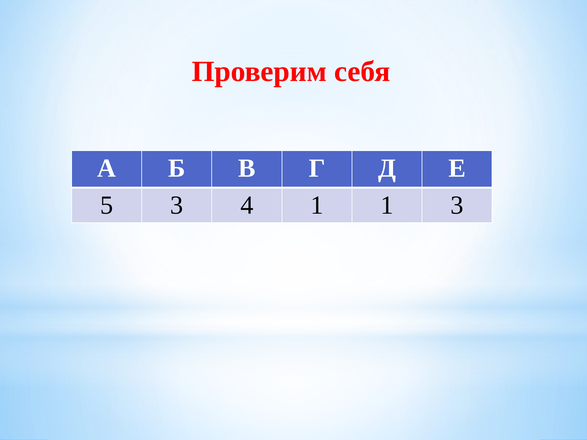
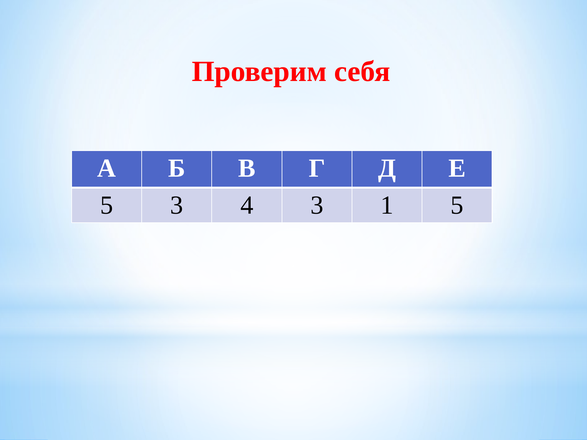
4 1: 1 -> 3 (317, 205)
1 3: 3 -> 5 (457, 205)
